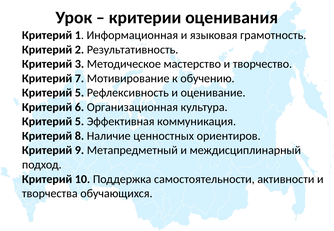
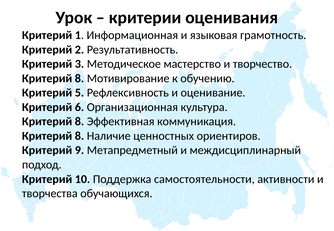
7: 7 -> 8 (80, 78)
5: 5 -> 8 (80, 122)
